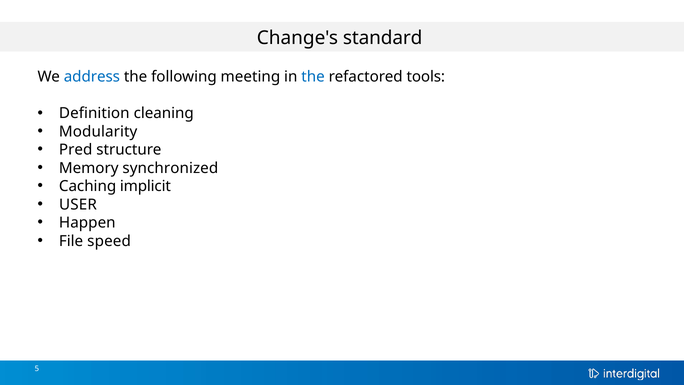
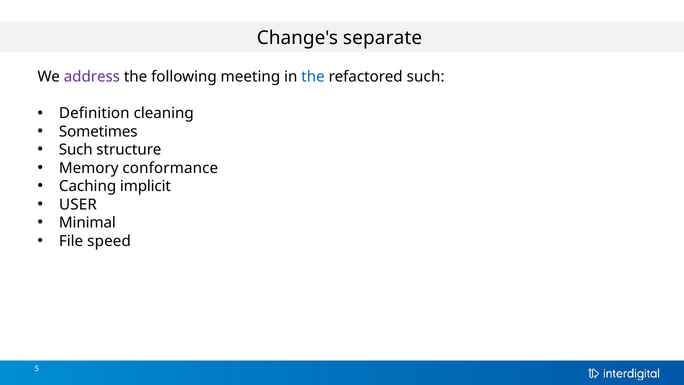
standard: standard -> separate (383, 38)
address colour: blue -> purple (92, 77)
refactored tools: tools -> such (426, 77)
Modularity: Modularity -> Sometimes (98, 132)
Pred: Pred -> Such (76, 150)
synchronized: synchronized -> conformance (170, 168)
Happen: Happen -> Minimal (87, 223)
